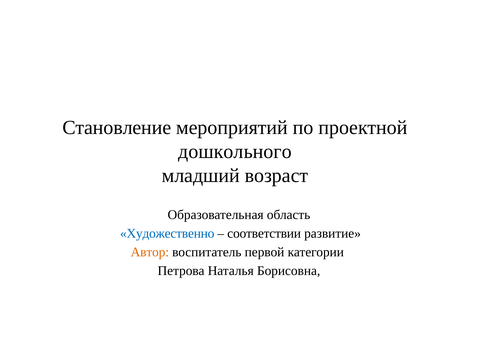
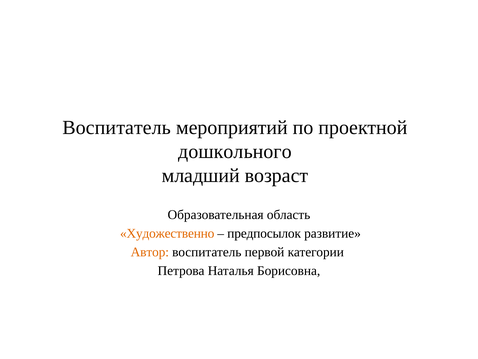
Становление: Становление -> Воспитатель (117, 127)
Художественно colour: blue -> orange (167, 233)
соответствии: соответствии -> предпосылок (264, 233)
